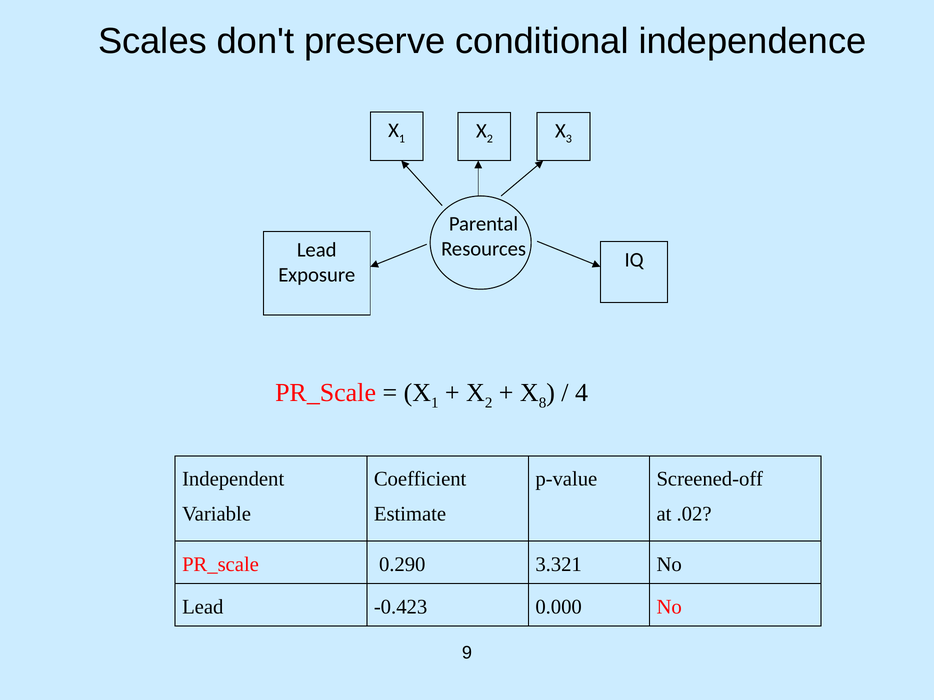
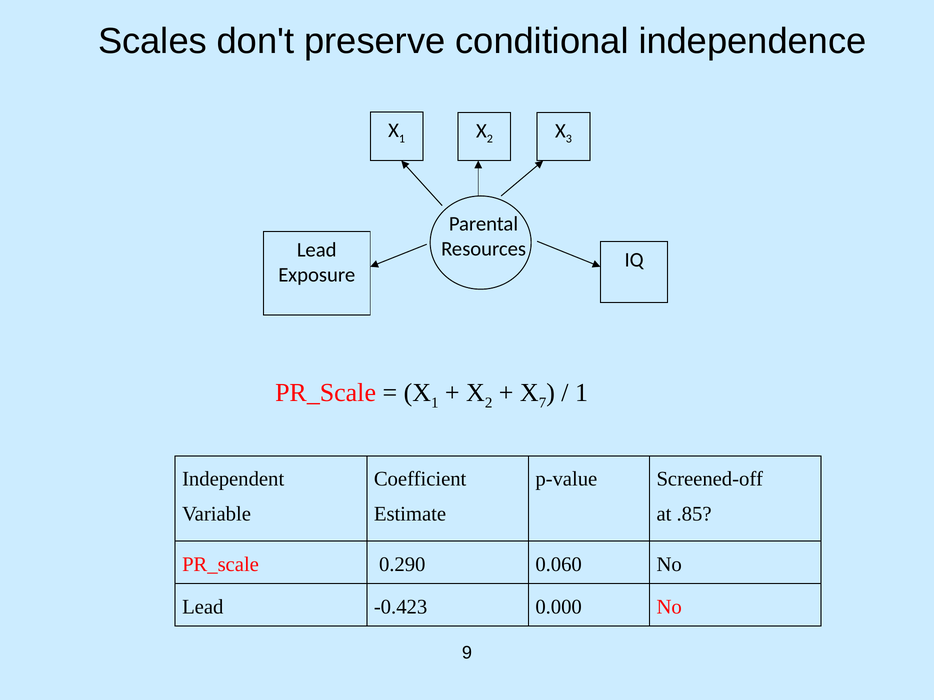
8: 8 -> 7 (543, 403)
4: 4 -> 1 (582, 393)
.02: .02 -> .85 (694, 514)
3.321: 3.321 -> 0.060 (559, 565)
